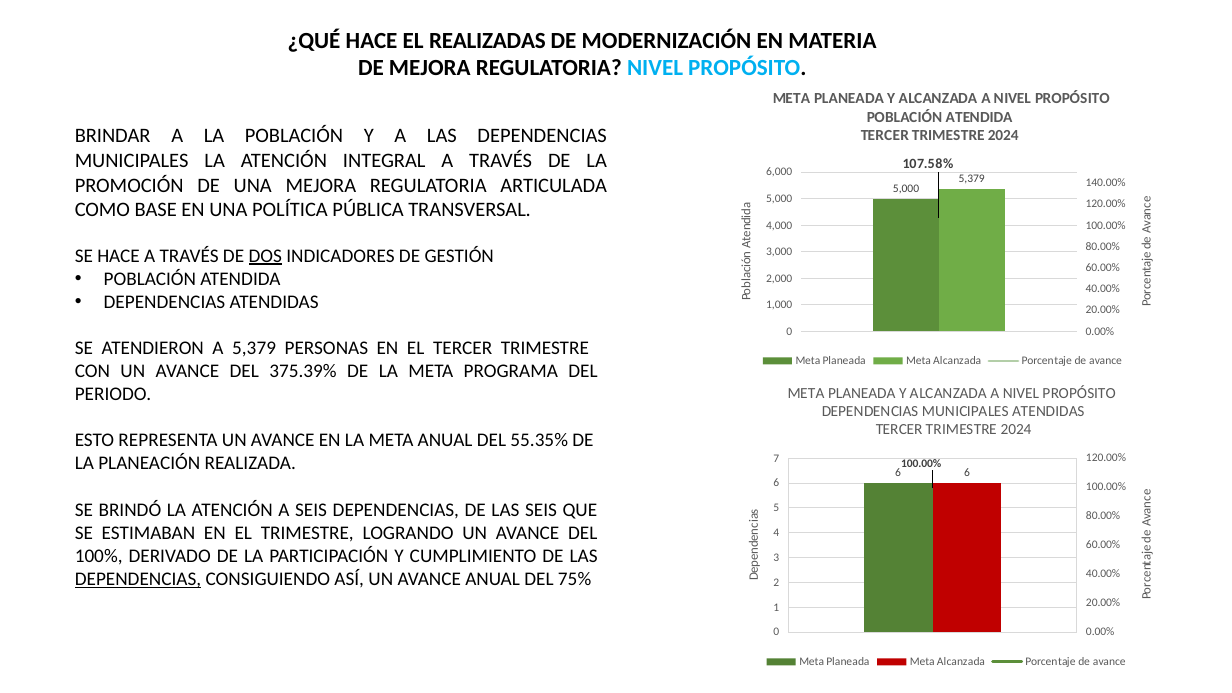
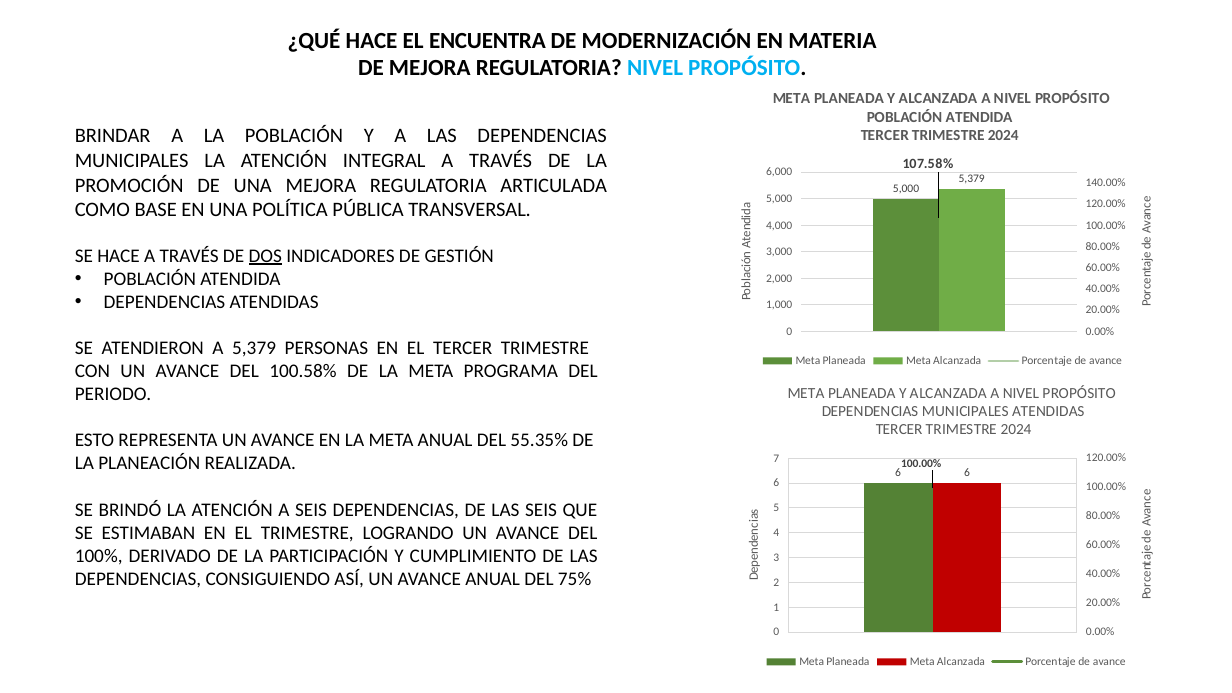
REALIZADAS: REALIZADAS -> ENCUENTRA (487, 41)
375.39%: 375.39% -> 100.58% (303, 371)
DEPENDENCIAS underline: present -> none (138, 579)
